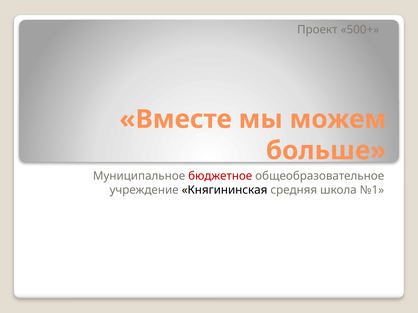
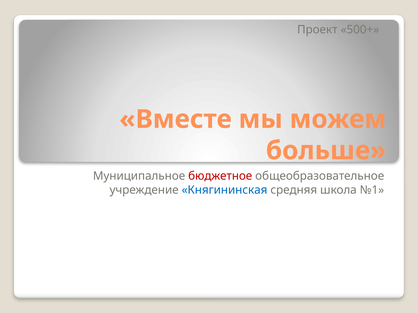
Княгининская colour: black -> blue (225, 190)
